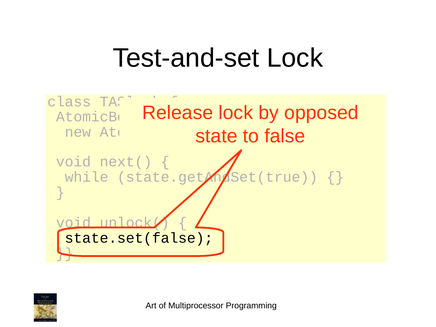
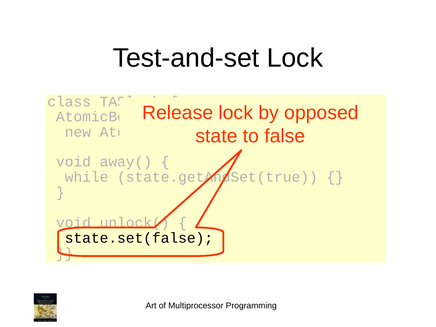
next(: next( -> away( (126, 162)
